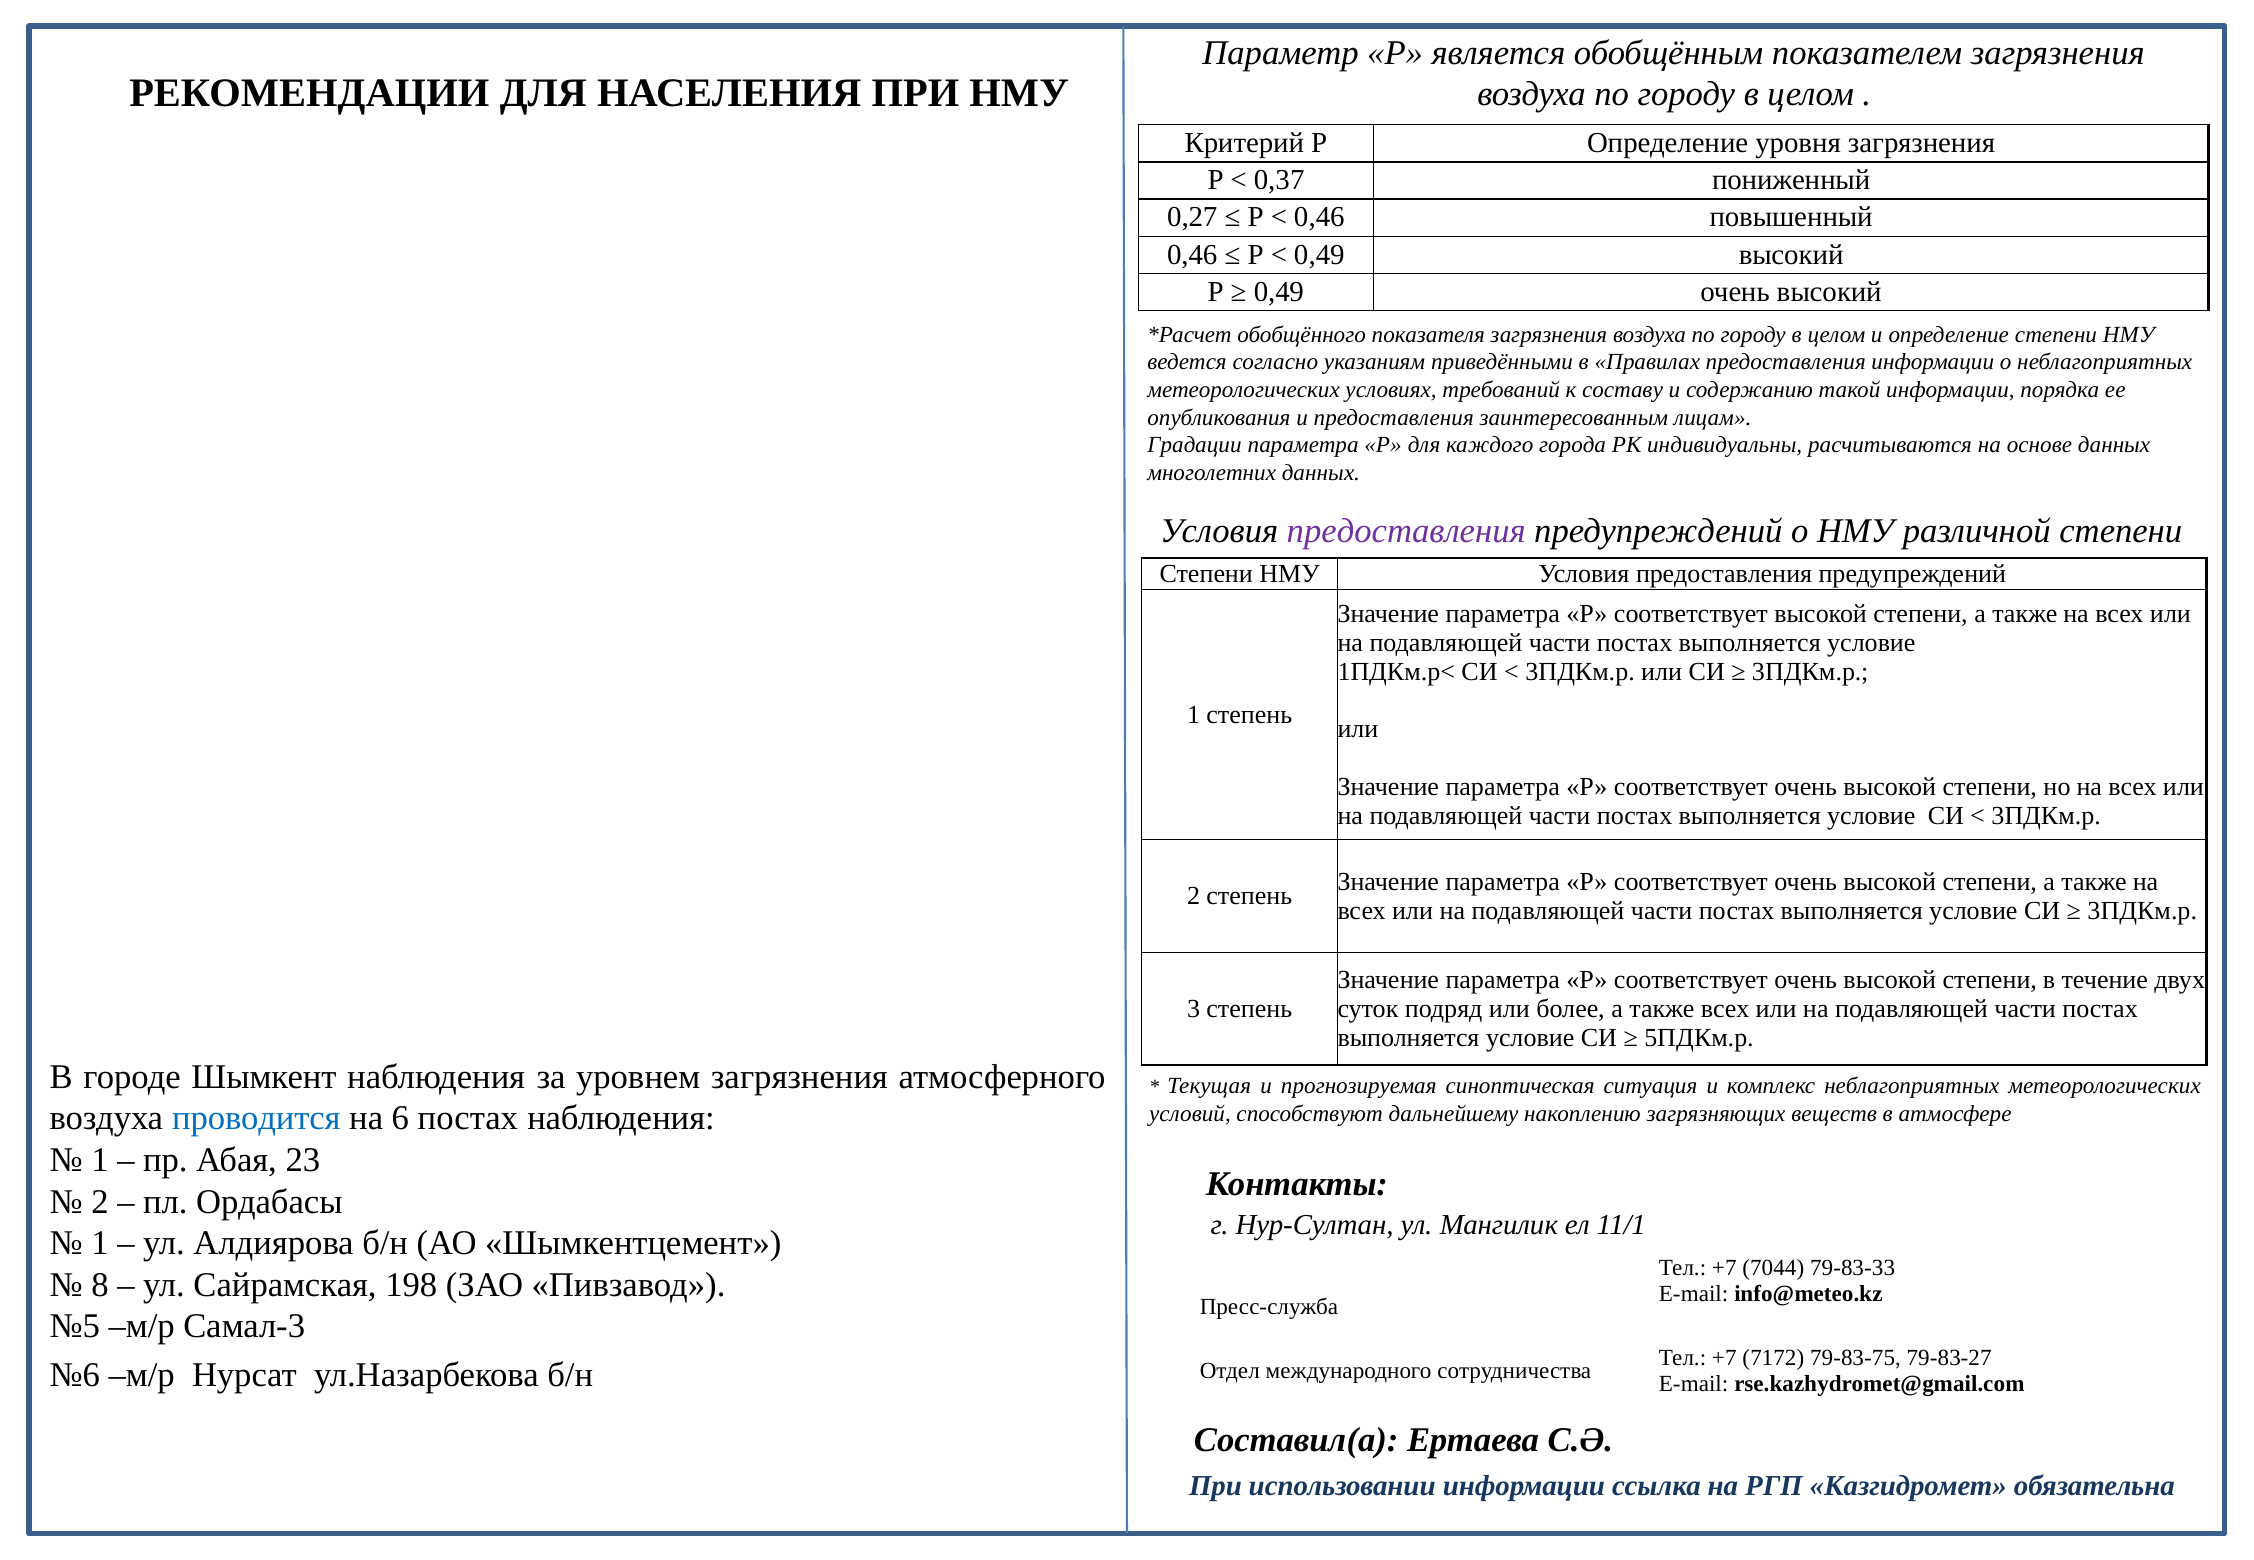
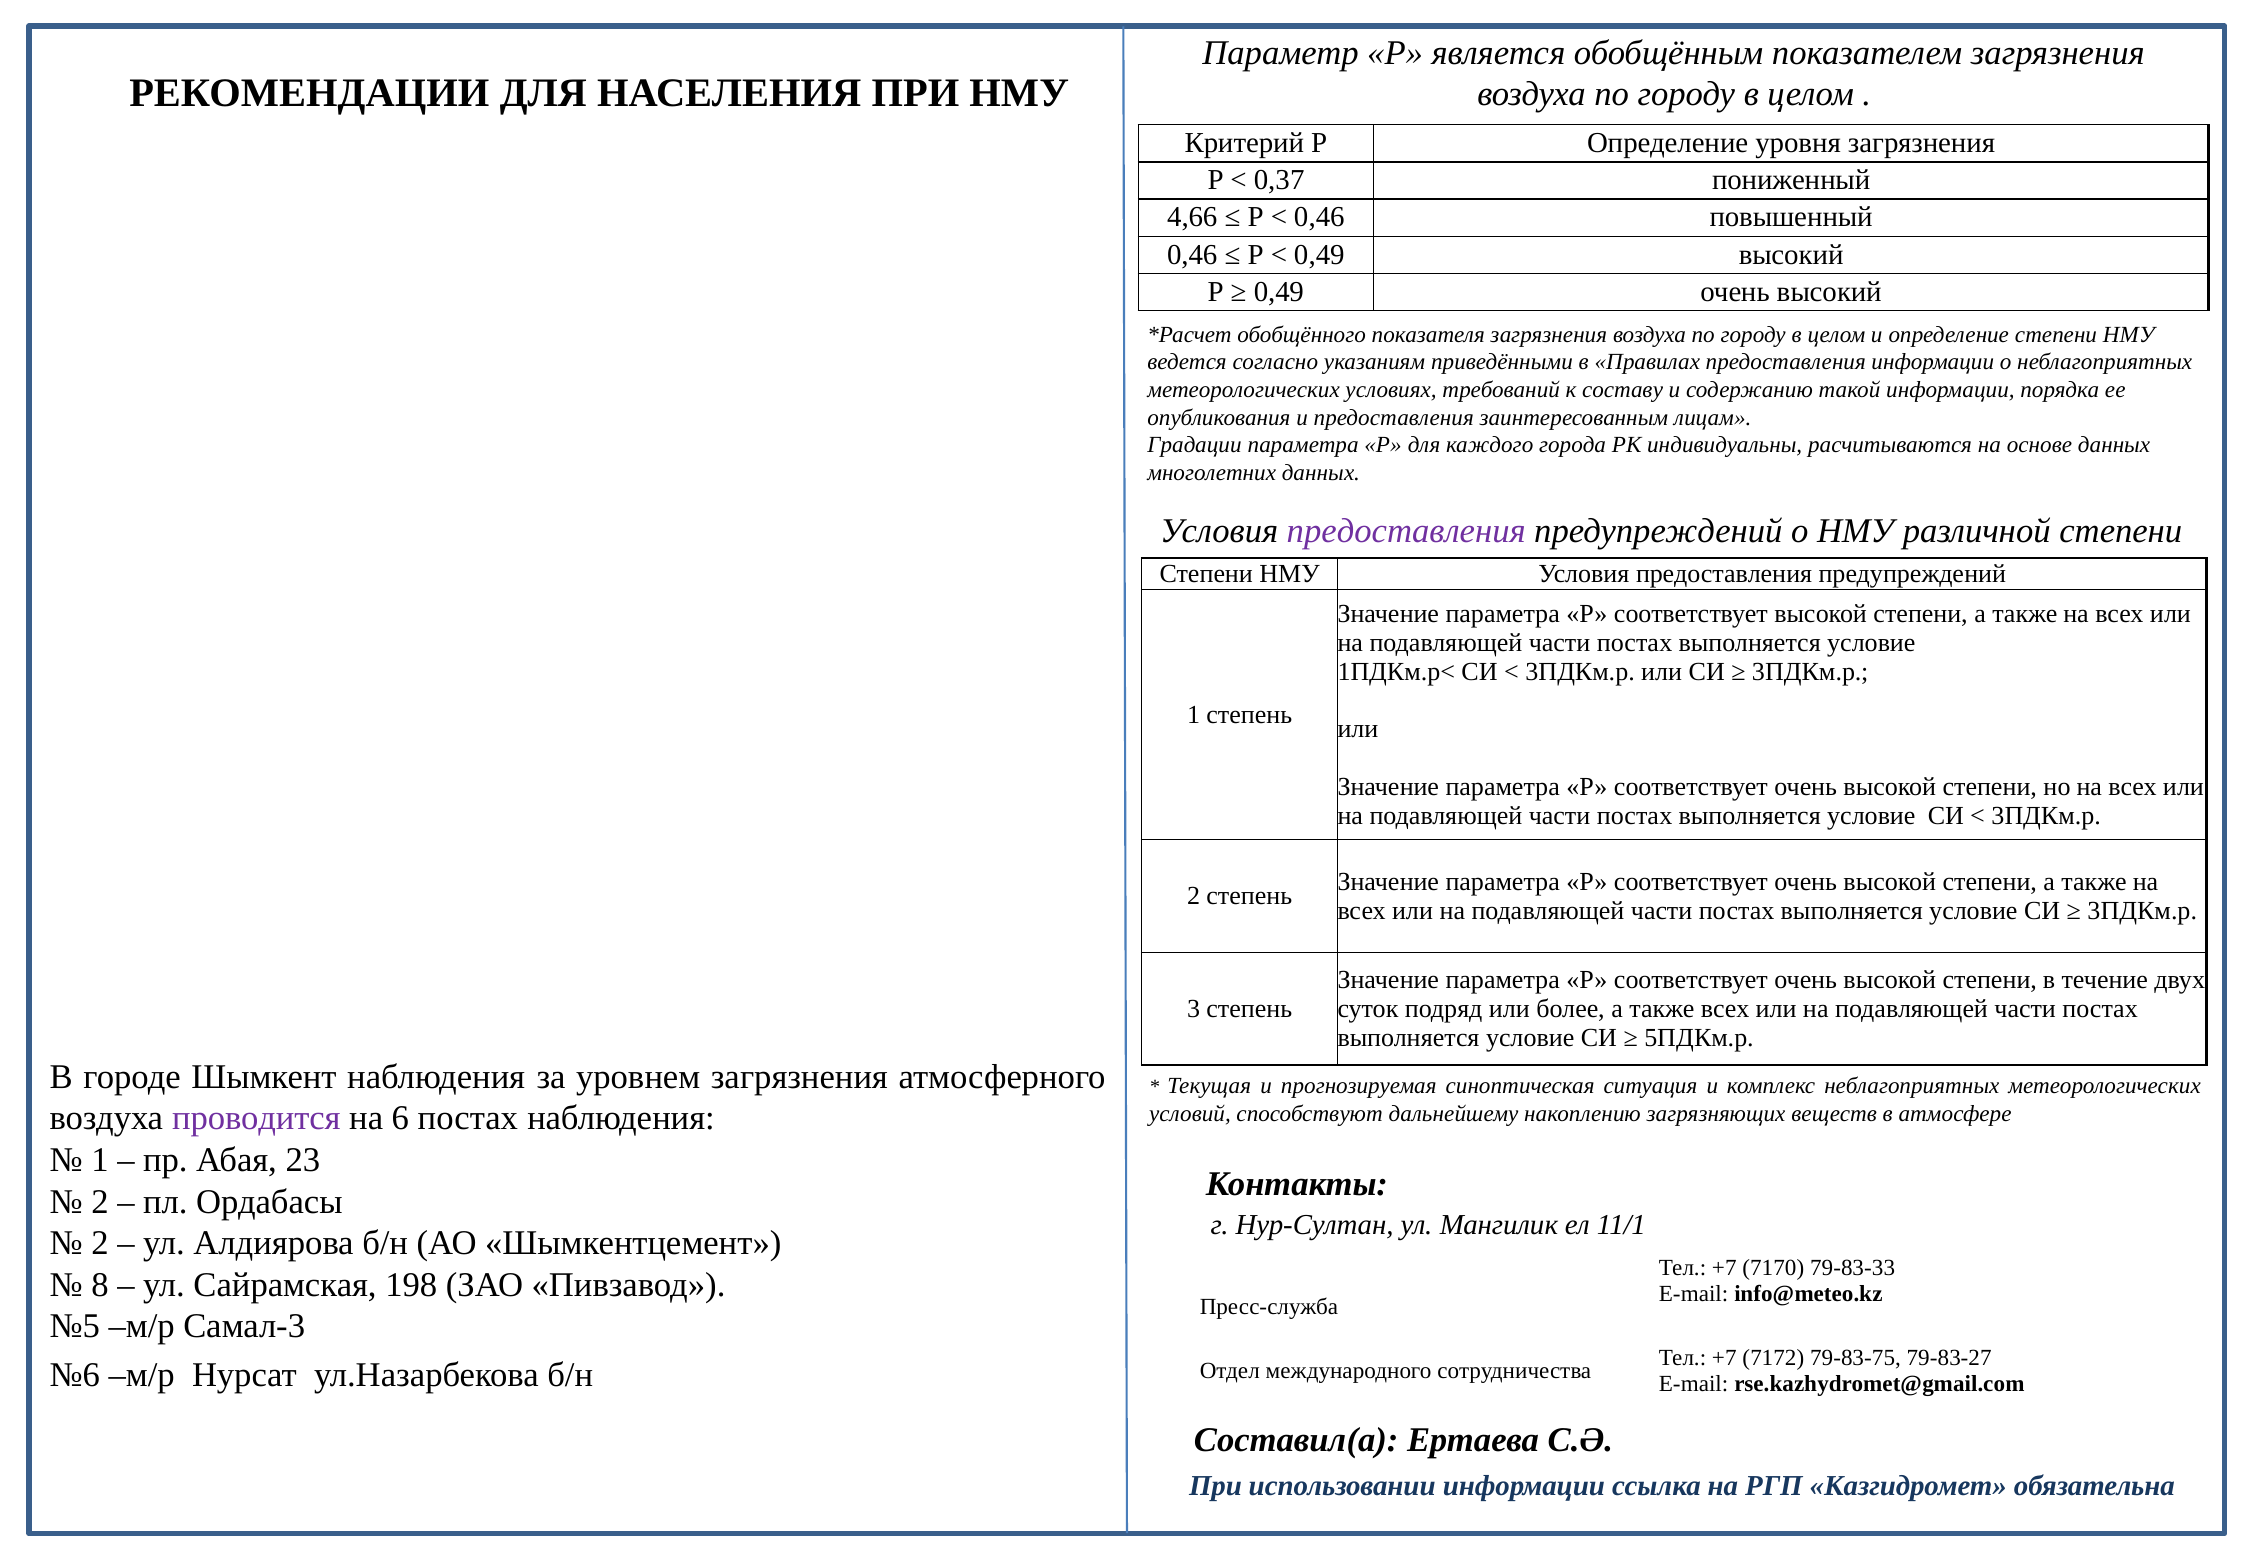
0,27: 0,27 -> 4,66 (1192, 217)
проводится colour: blue -> purple (256, 1119)
1: 1 -> 2 (100, 1244)
7044: 7044 -> 7170 (1773, 1269)
